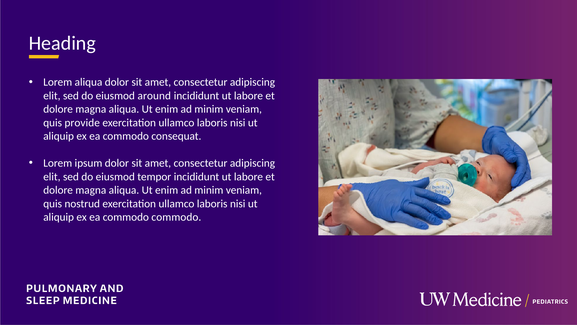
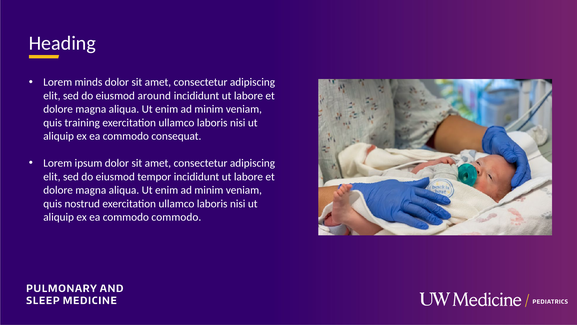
Lorem aliqua: aliqua -> minds (88, 82)
provide: provide -> training (82, 123)
